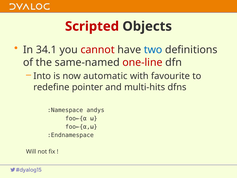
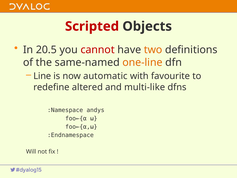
34.1: 34.1 -> 20.5 (46, 50)
two colour: blue -> orange (153, 50)
one-line colour: red -> orange (142, 62)
Into: Into -> Line (42, 76)
pointer: pointer -> altered (87, 87)
multi-hits: multi-hits -> multi-like (145, 87)
